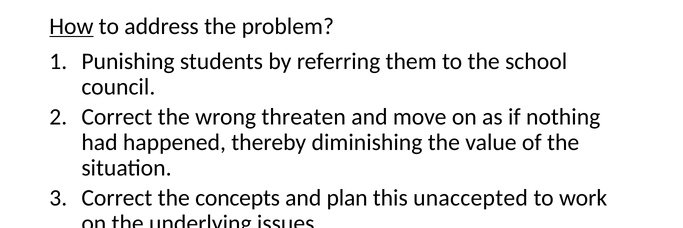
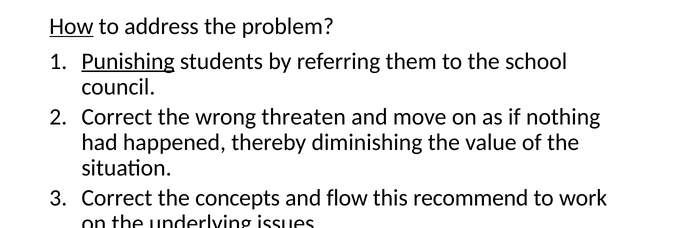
Punishing underline: none -> present (128, 61)
plan: plan -> flow (347, 198)
unaccepted: unaccepted -> recommend (471, 198)
